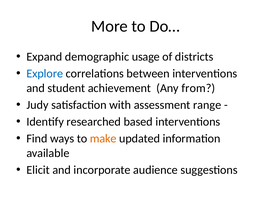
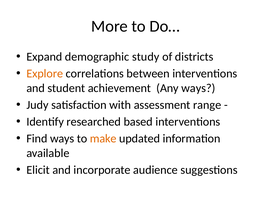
usage: usage -> study (146, 57)
Explore colour: blue -> orange (45, 74)
Any from: from -> ways (198, 88)
